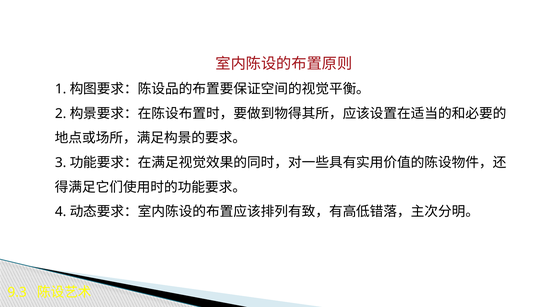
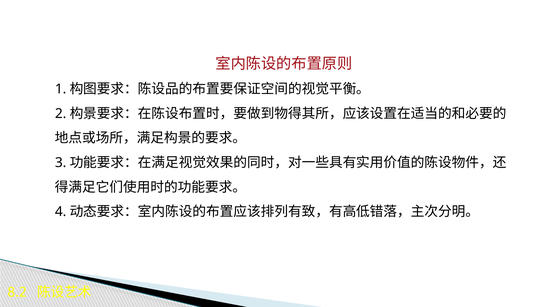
9.3: 9.3 -> 8.2 (17, 293)
